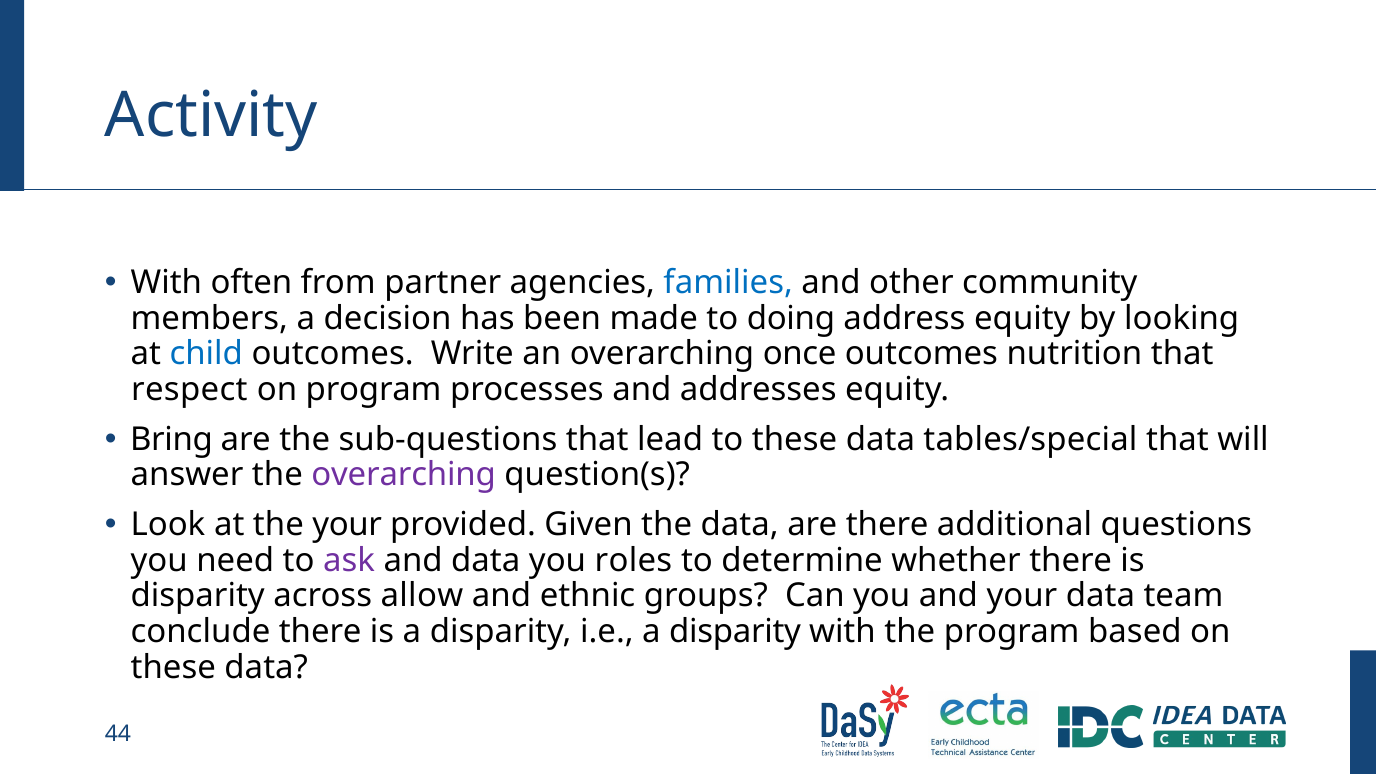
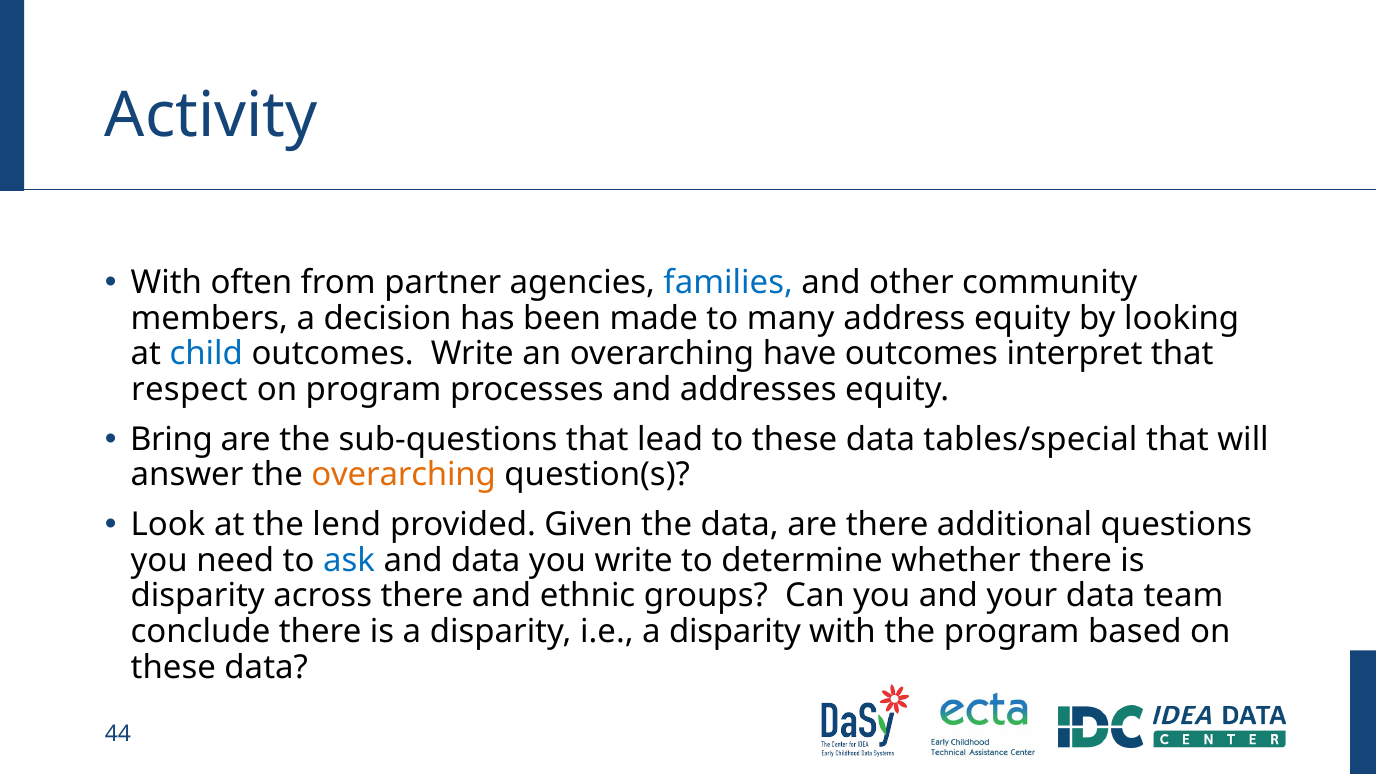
doing: doing -> many (791, 318)
once: once -> have (800, 354)
nutrition: nutrition -> interpret (1075, 354)
overarching colour: purple -> orange (404, 475)
the your: your -> lend (347, 525)
ask colour: purple -> blue (349, 560)
you roles: roles -> write (634, 560)
across allow: allow -> there (422, 596)
